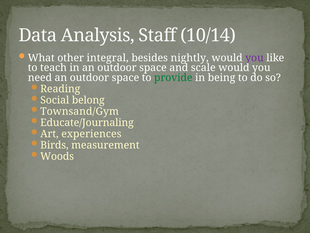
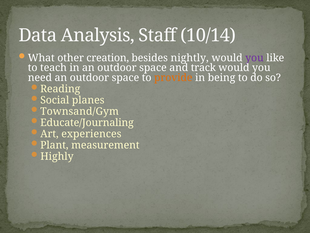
integral: integral -> creation (108, 58)
scale: scale -> track (203, 68)
provide colour: green -> orange (173, 78)
belong: belong -> planes (88, 100)
Birds: Birds -> Plant (54, 145)
Woods: Woods -> Highly (57, 156)
